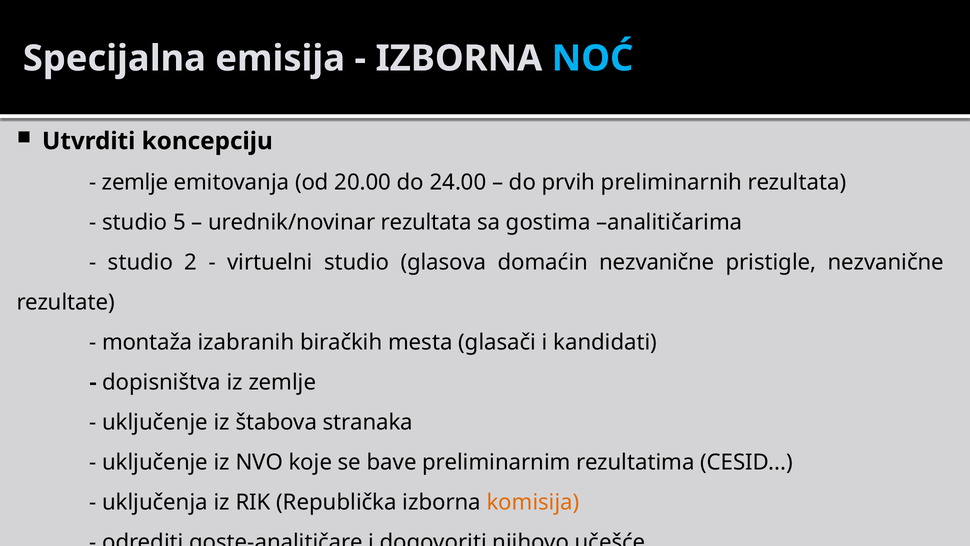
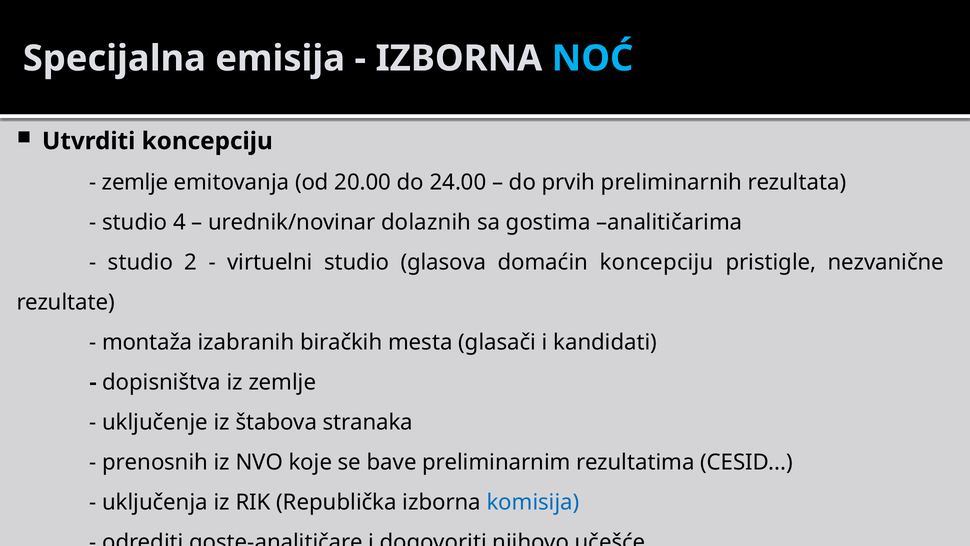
5: 5 -> 4 (179, 222)
urednik/novinar rezultata: rezultata -> dolaznih (426, 222)
domaćin nezvanične: nezvanične -> koncepciju (657, 262)
uključenje: uključenje -> prenosnih (155, 462)
komisija colour: orange -> blue (533, 502)
